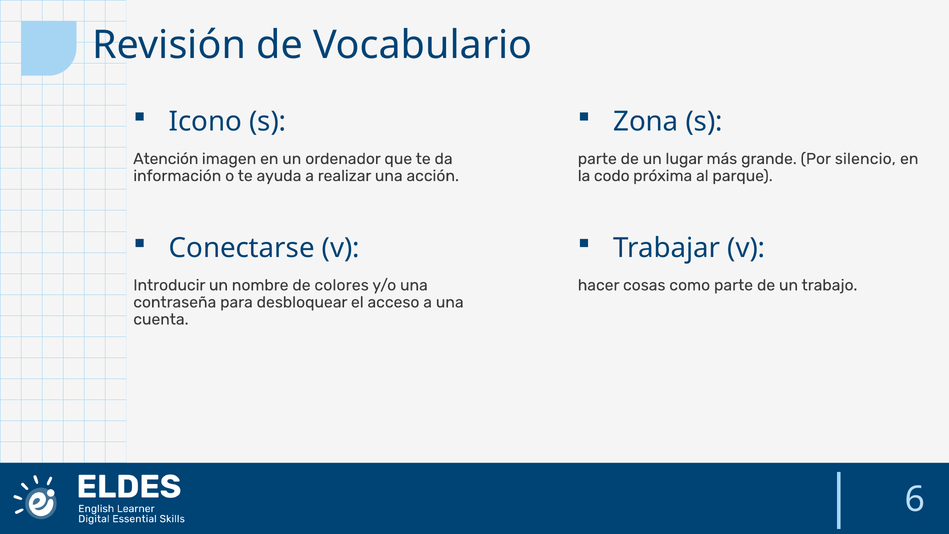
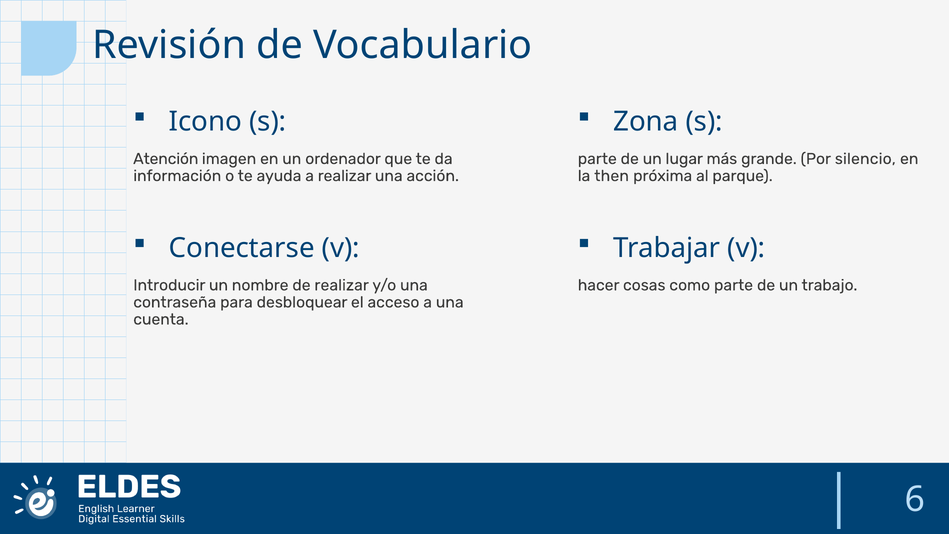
codo: codo -> then (612, 176)
de colores: colores -> realizar (342, 285)
